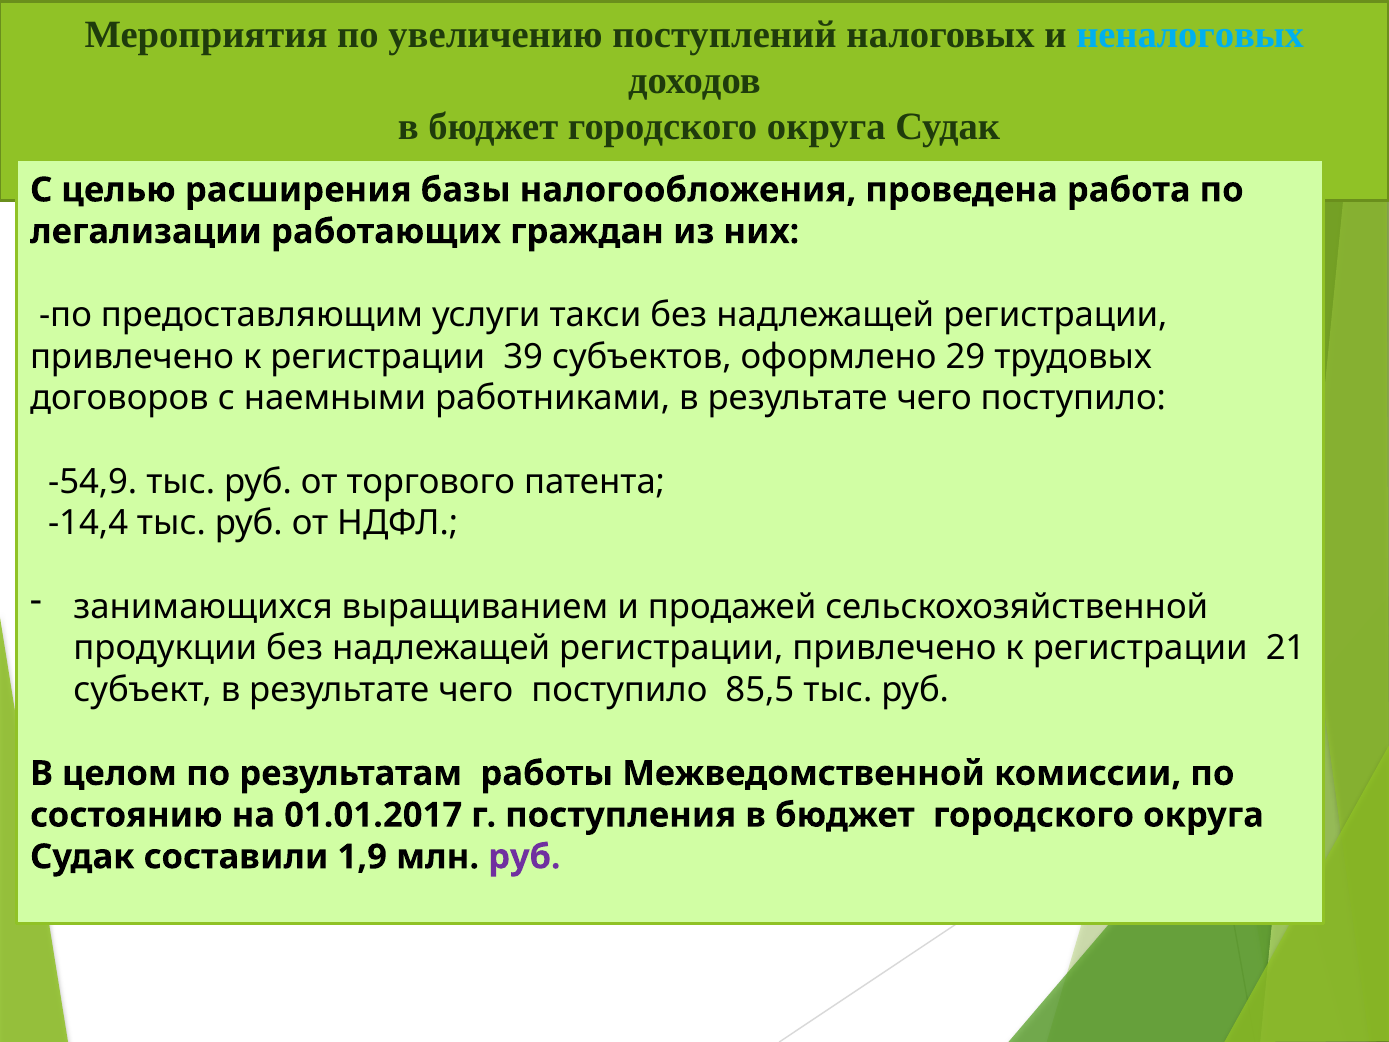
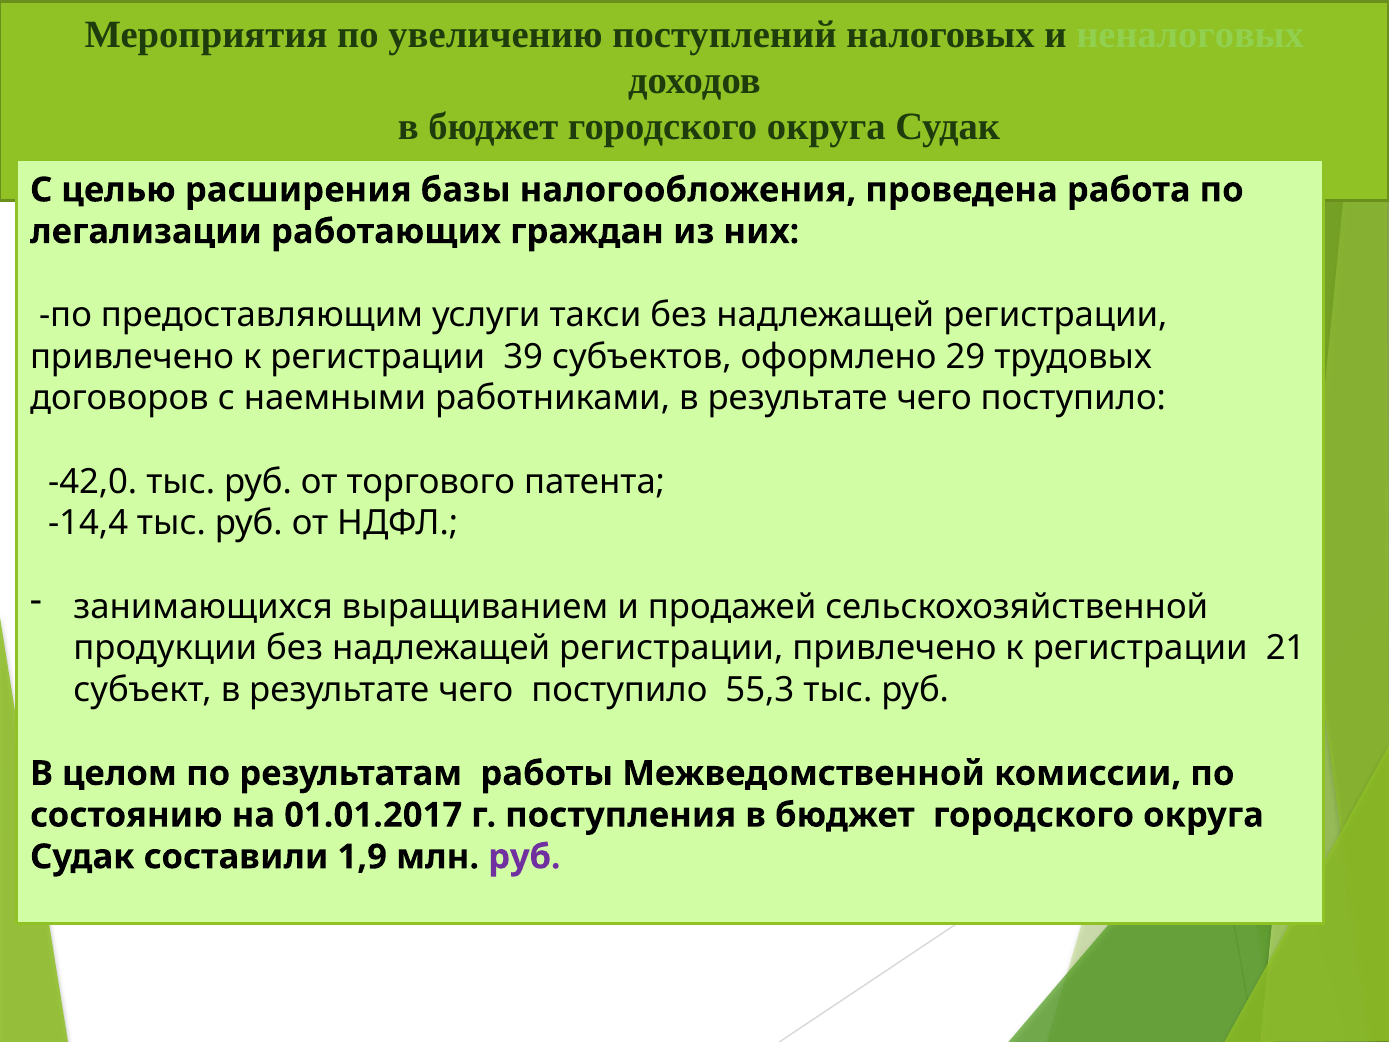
неналоговых colour: light blue -> light green (1190, 35)
-54,9: -54,9 -> -42,0 (93, 482)
85,5: 85,5 -> 55,3 (760, 690)
